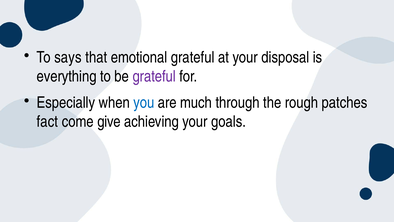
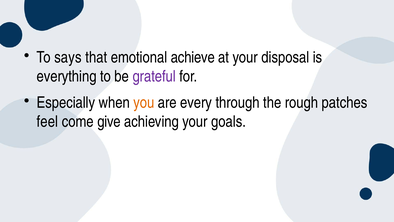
emotional grateful: grateful -> achieve (193, 57)
you colour: blue -> orange (144, 102)
much: much -> every (196, 102)
fact: fact -> feel (47, 121)
